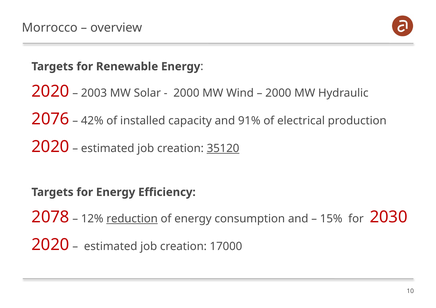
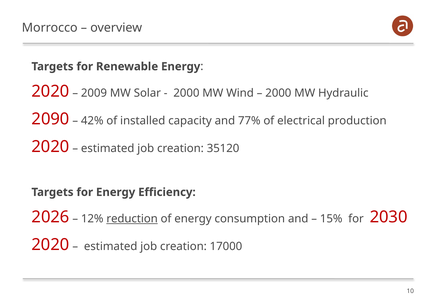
2003: 2003 -> 2009 (94, 93)
2076: 2076 -> 2090 (50, 119)
91%: 91% -> 77% (249, 121)
35120 underline: present -> none (223, 149)
2078: 2078 -> 2026 (50, 217)
